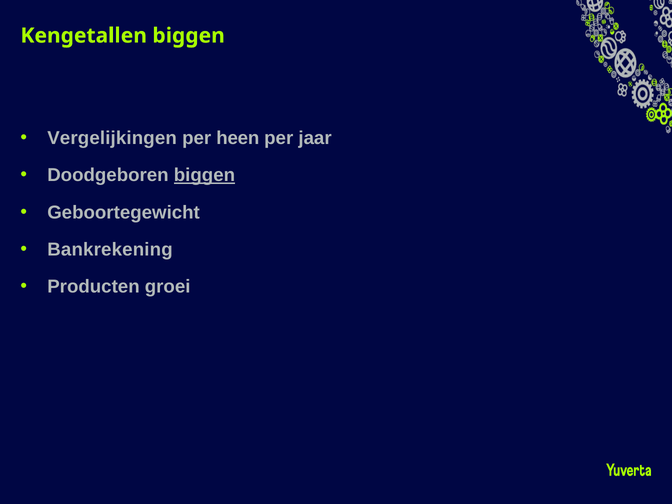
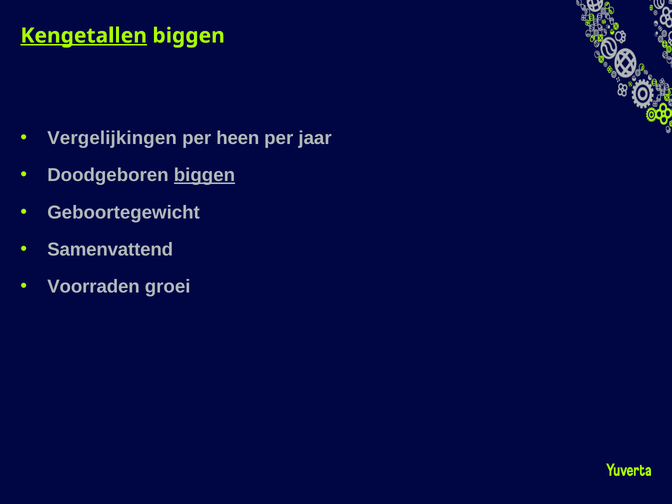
Kengetallen underline: none -> present (84, 36)
Bankrekening: Bankrekening -> Samenvattend (110, 250)
Producten: Producten -> Voorraden (94, 287)
